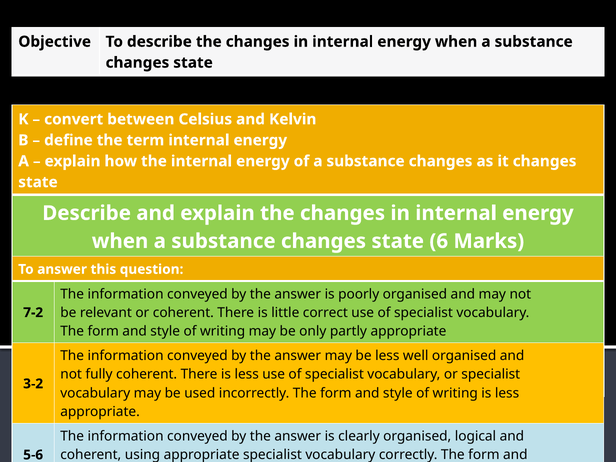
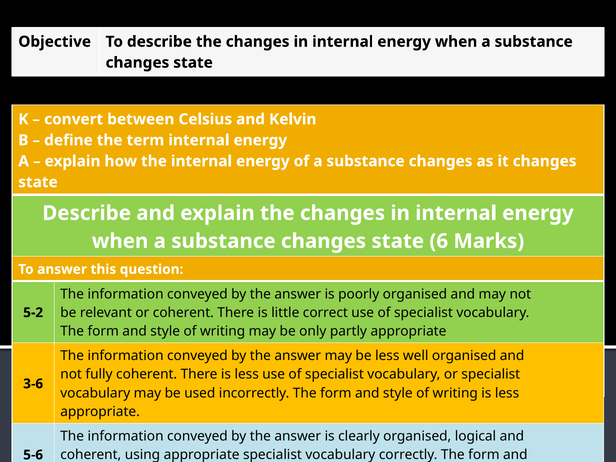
7-2: 7-2 -> 5-2 (33, 313)
3-2: 3-2 -> 3-6 (33, 384)
